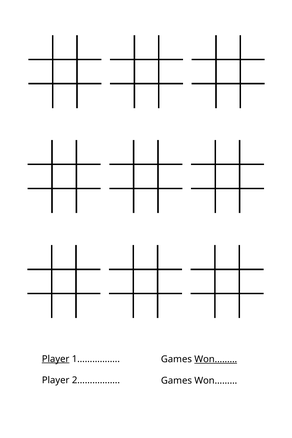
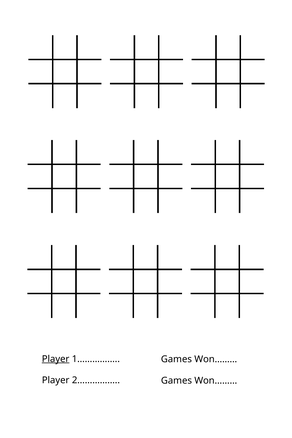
Won……… underline: present -> none (216, 359)
